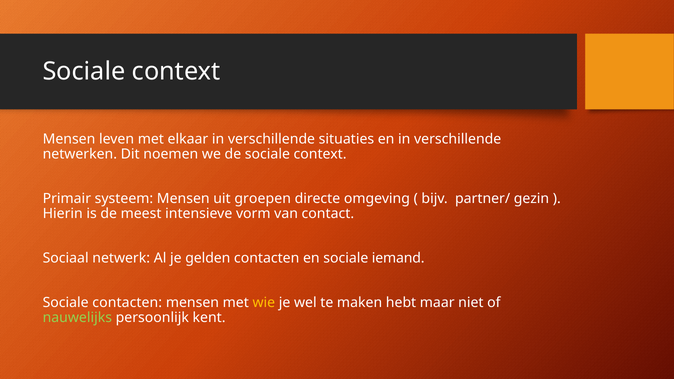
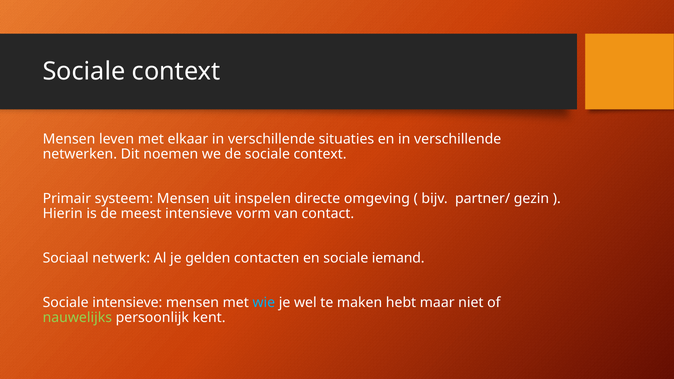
groepen: groepen -> inspelen (263, 199)
Sociale contacten: contacten -> intensieve (127, 303)
wie colour: yellow -> light blue (264, 303)
